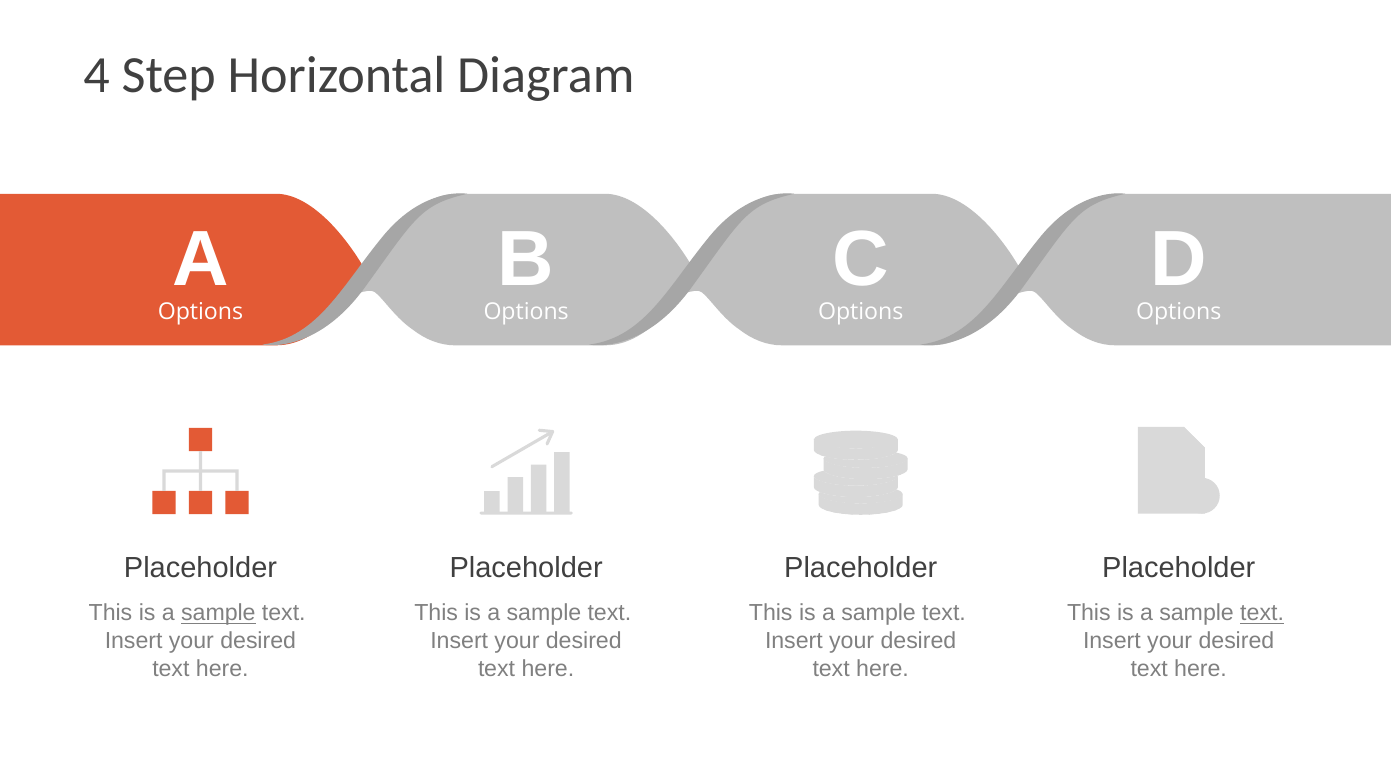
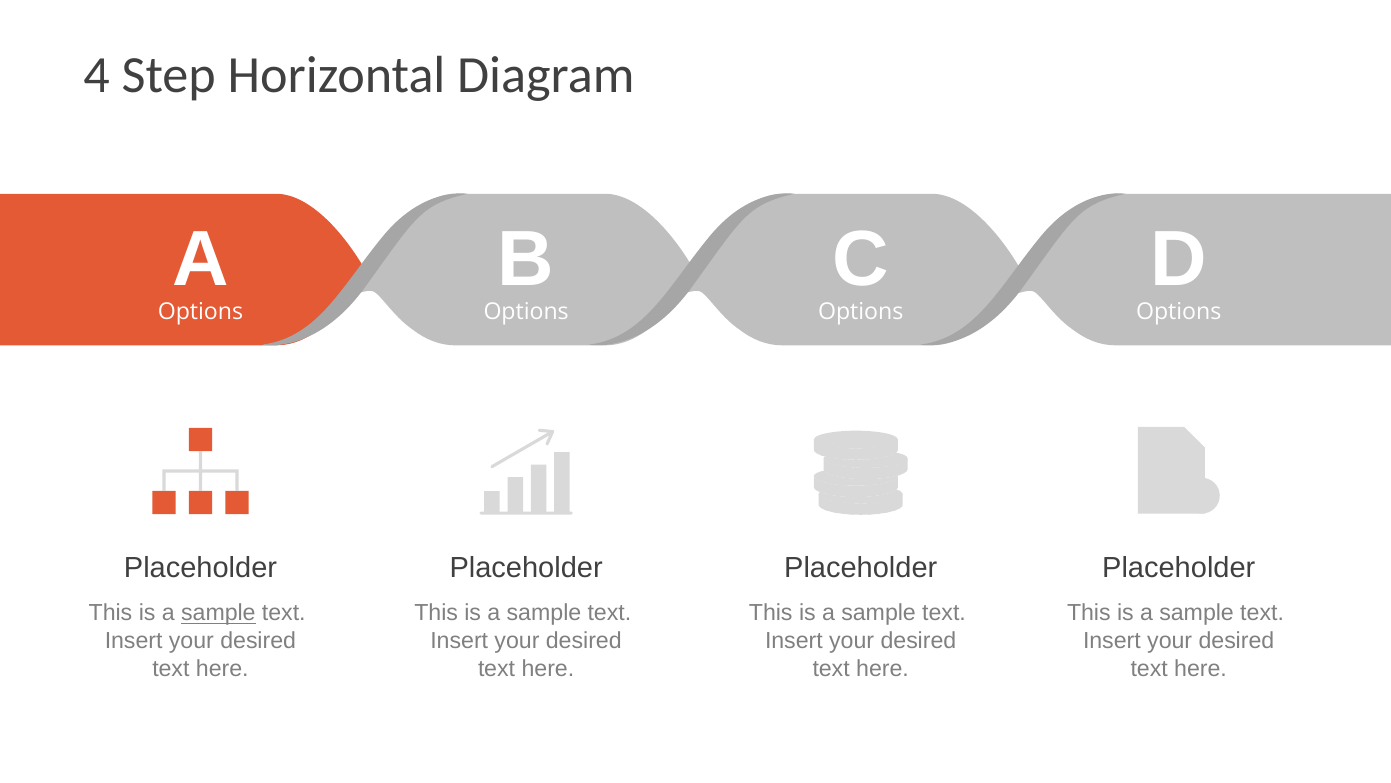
text underline: present -> none (1262, 613)
